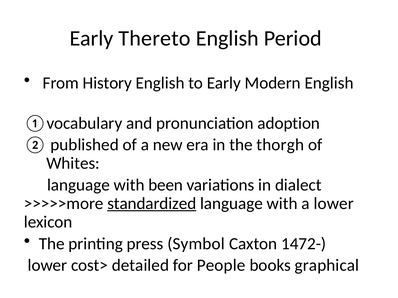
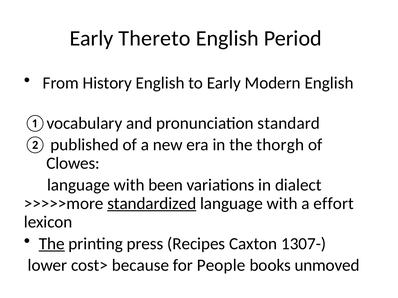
adoption: adoption -> standard (289, 123)
Whites: Whites -> Clowes (73, 164)
a lower: lower -> effort (334, 204)
The underline: none -> present (52, 244)
Symbol: Symbol -> Recipes (196, 244)
1472-: 1472- -> 1307- (304, 244)
detailed: detailed -> because (140, 266)
graphical: graphical -> unmoved (327, 266)
